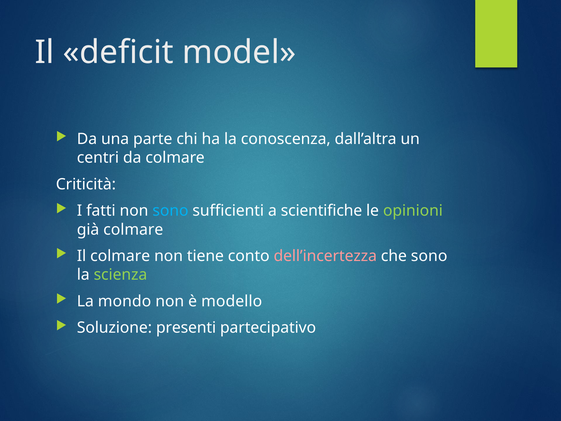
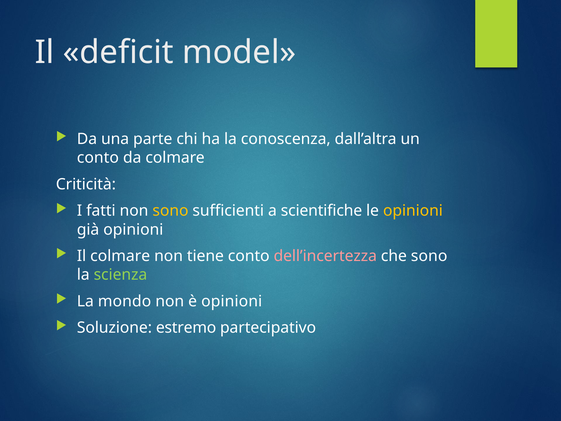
centri: centri -> conto (98, 158)
sono colour: light blue -> yellow (170, 211)
opinioni colour: light green -> yellow (413, 211)
già colmare: colmare -> opinioni (133, 229)
è modello: modello -> opinioni (232, 301)
presenti: presenti -> estremo (186, 328)
